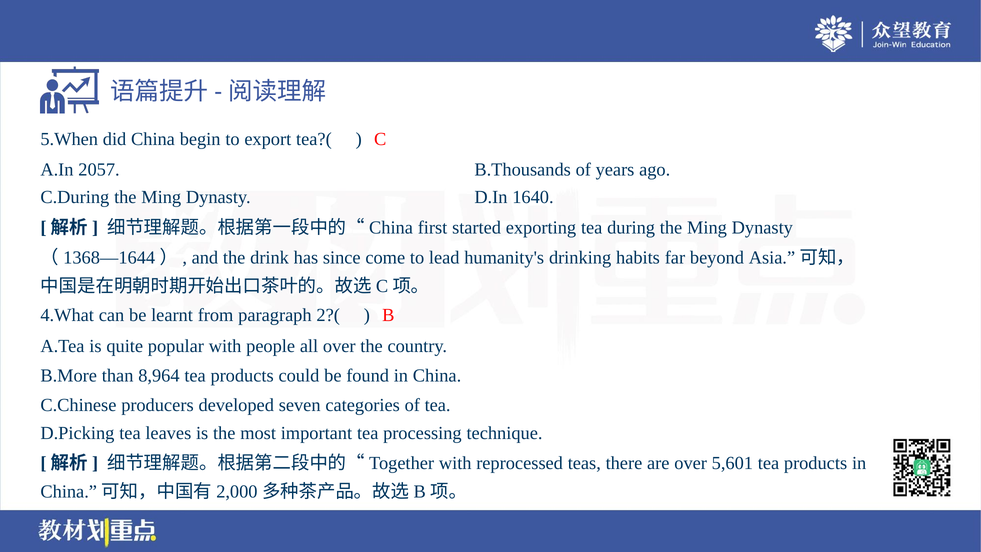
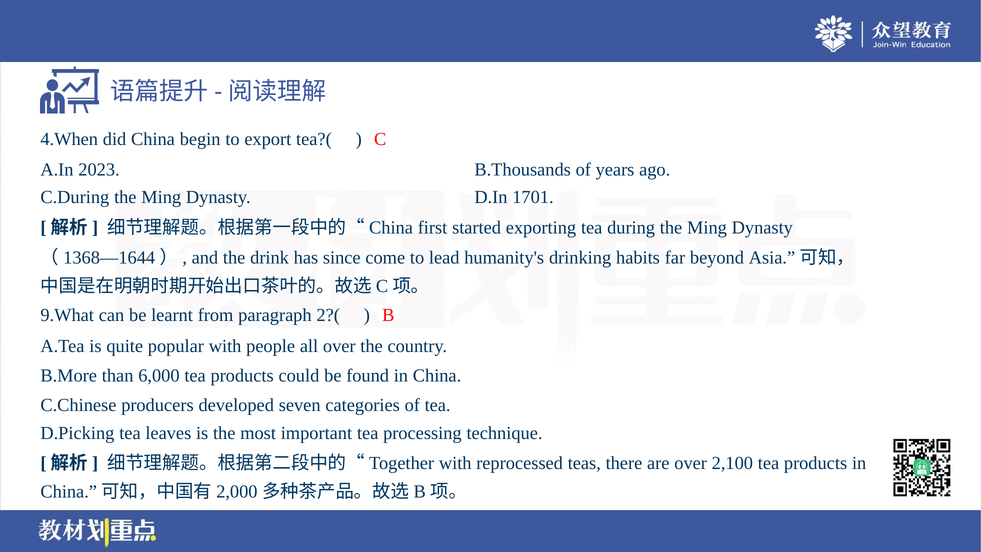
5.When: 5.When -> 4.When (69, 139)
2057: 2057 -> 2023 (99, 170)
1640: 1640 -> 1701 (533, 197)
4.What: 4.What -> 9.What (67, 315)
8,964: 8,964 -> 6,000 (159, 376)
5,601: 5,601 -> 2,100 (732, 463)
